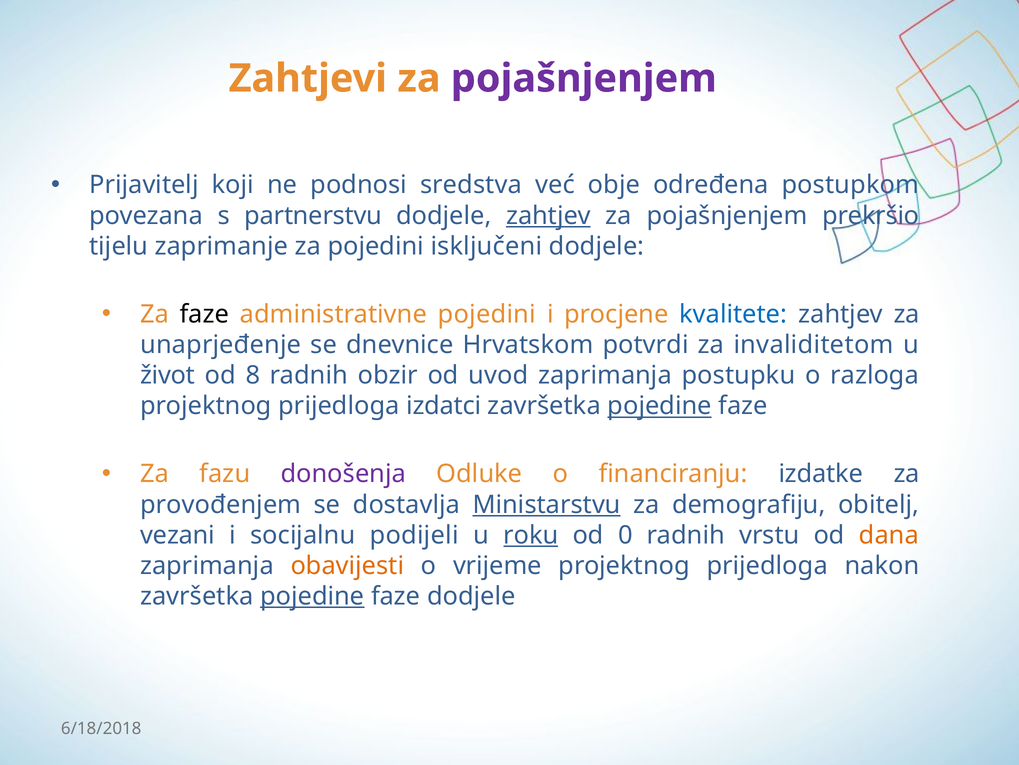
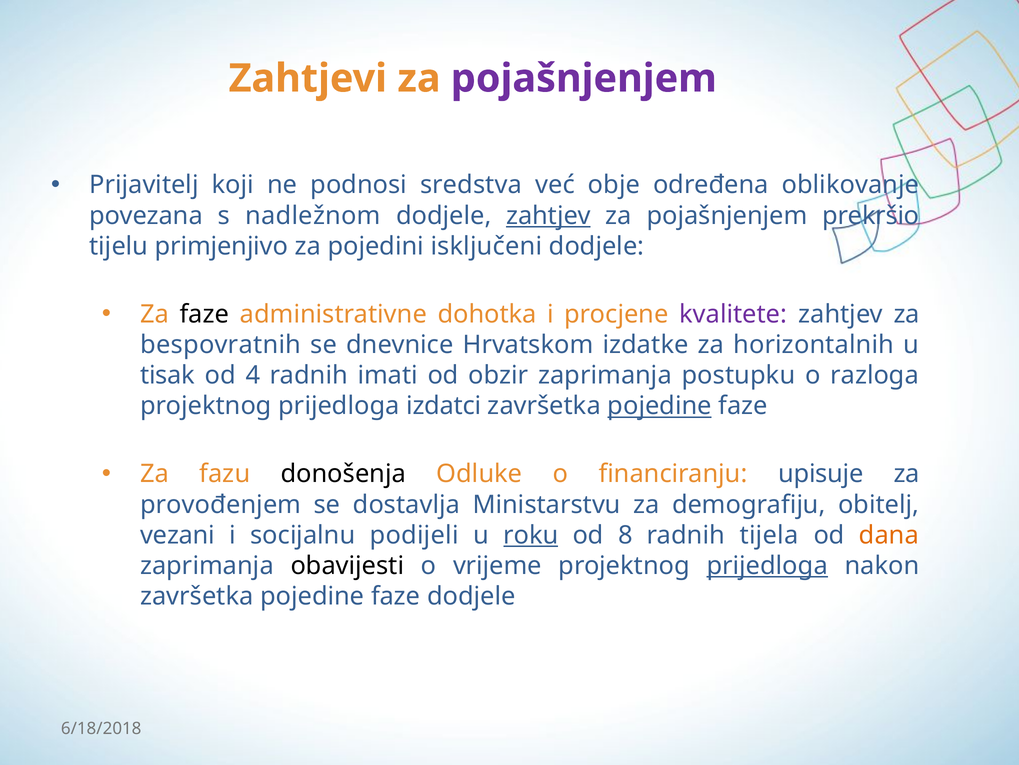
postupkom: postupkom -> oblikovanje (850, 185)
partnerstvu: partnerstvu -> nadležnom (313, 215)
zaprimanje: zaprimanje -> primjenjivo (221, 246)
administrativne pojedini: pojedini -> dohotka (487, 314)
kvalitete colour: blue -> purple (733, 314)
unaprjeđenje: unaprjeđenje -> bespovratnih (221, 345)
potvrdi: potvrdi -> izdatke (646, 345)
invaliditetom: invaliditetom -> horizontalnih (814, 345)
život: život -> tisak (168, 375)
8: 8 -> 4 (253, 375)
obzir: obzir -> imati (388, 375)
uvod: uvod -> obzir (498, 375)
donošenja colour: purple -> black (343, 474)
izdatke: izdatke -> upisuje (821, 474)
Ministarstvu underline: present -> none (547, 504)
0: 0 -> 8 (625, 535)
vrstu: vrstu -> tijela (769, 535)
obavijesti colour: orange -> black (347, 565)
prijedloga underline: none -> present (767, 565)
pojedine underline: present -> none (312, 596)
